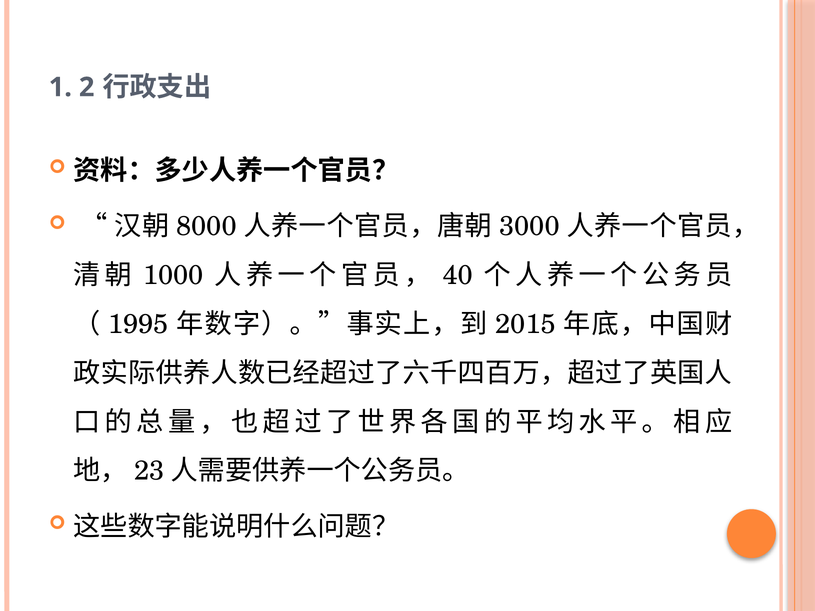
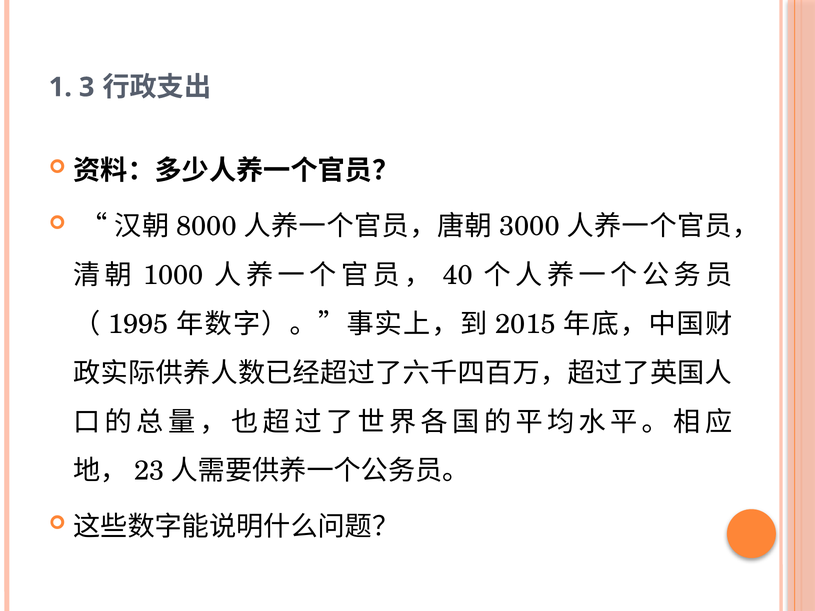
2: 2 -> 3 (87, 87)
